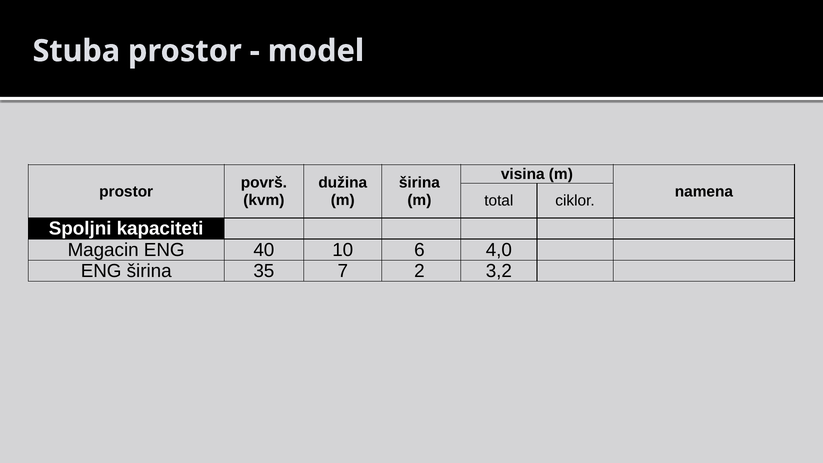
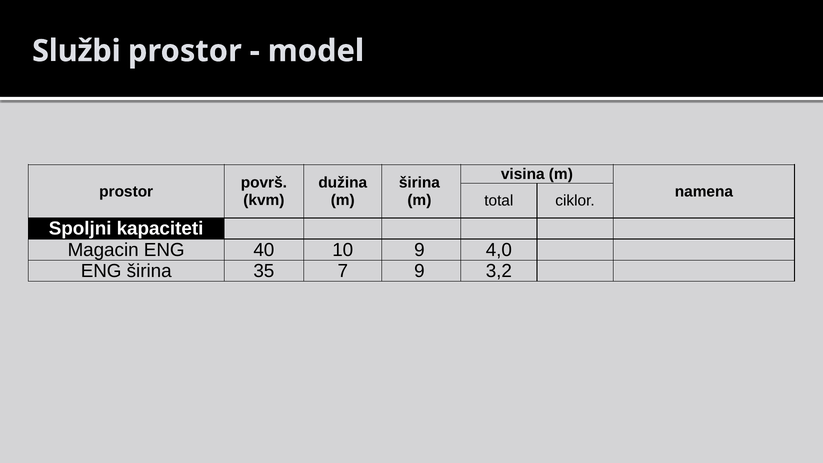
Stuba: Stuba -> Službi (76, 51)
10 6: 6 -> 9 (419, 250)
7 2: 2 -> 9 (419, 271)
